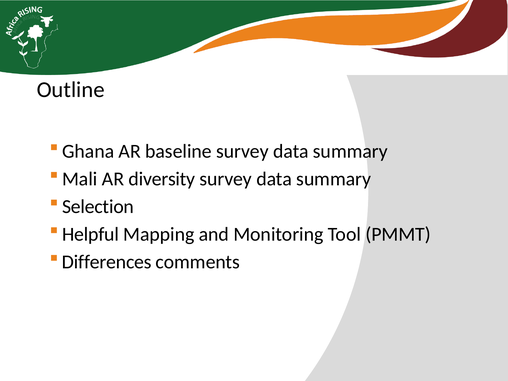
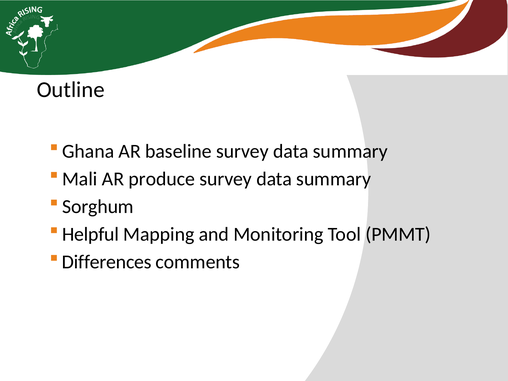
diversity: diversity -> produce (162, 179)
Selection: Selection -> Sorghum (98, 207)
